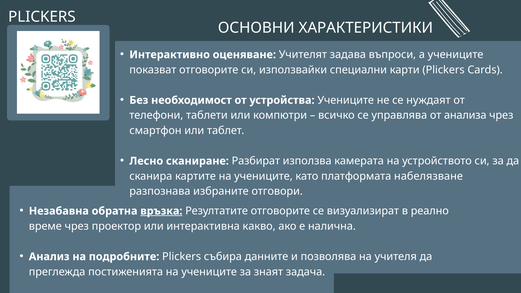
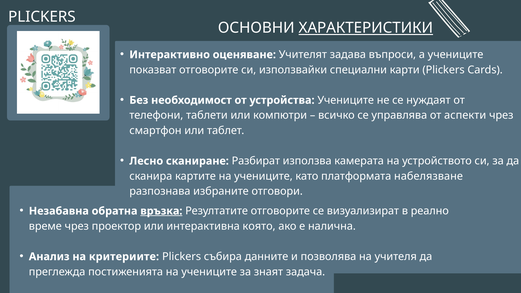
ХАРАКТЕРИСТИКИ underline: none -> present (366, 28)
анализа: анализа -> аспекти (465, 115)
какво: какво -> която (259, 226)
подробните: подробните -> критериите (124, 257)
